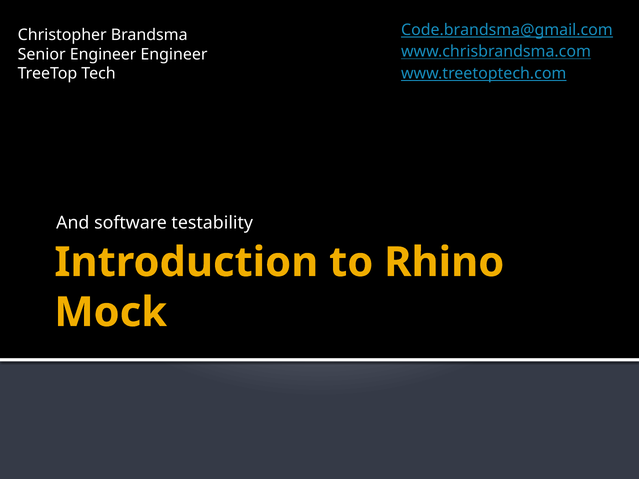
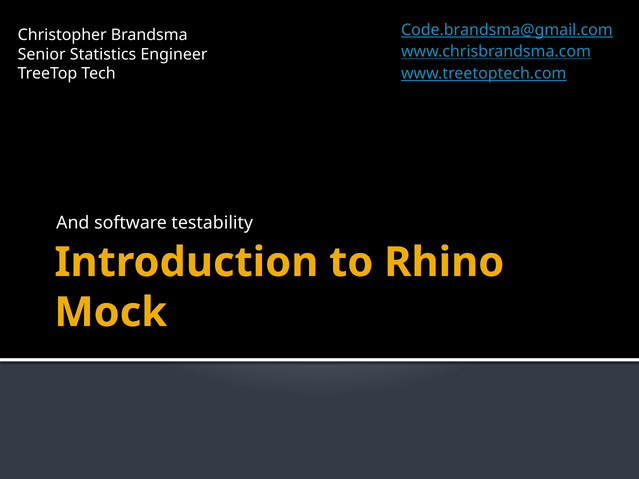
Senior Engineer: Engineer -> Statistics (103, 54)
